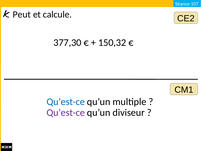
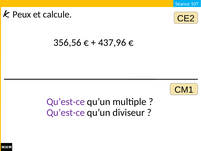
Peut: Peut -> Peux (22, 14)
377,30: 377,30 -> 356,56 (67, 42)
150,32: 150,32 -> 437,96 (112, 42)
Qu’est-ce colour: blue -> purple (66, 102)
